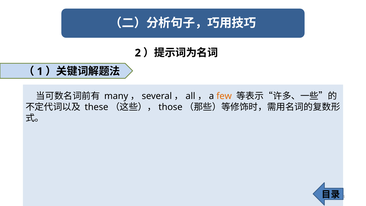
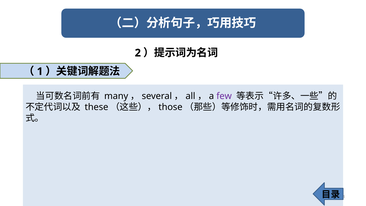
few colour: orange -> purple (224, 96)
